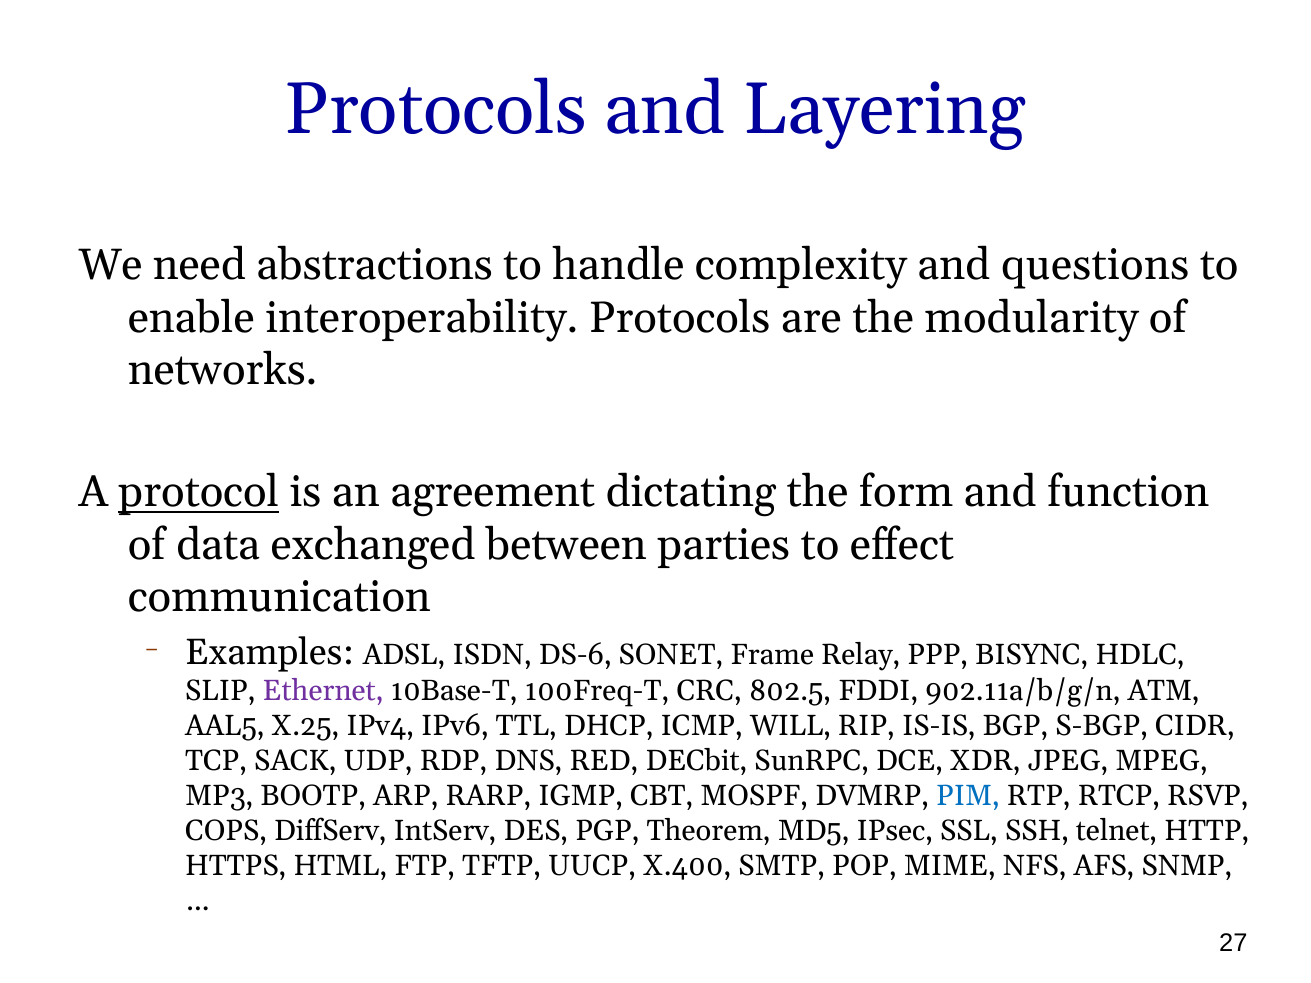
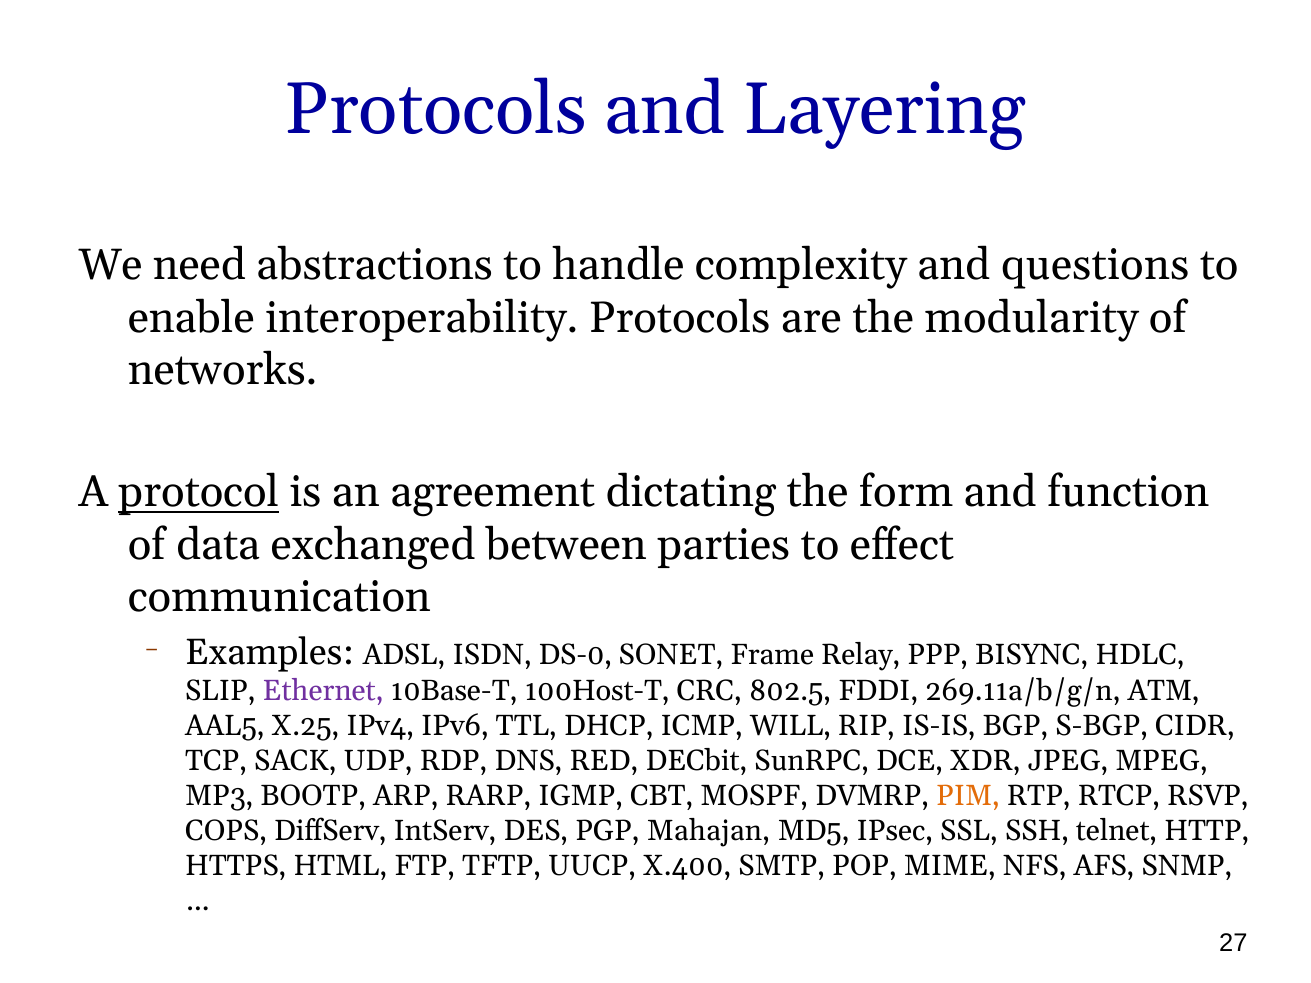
DS-6: DS-6 -> DS-0 (575, 655)
100Freq-T: 100Freq-T -> 100Host-T (597, 691)
902.11a/b/g/n: 902.11a/b/g/n -> 269.11a/b/g/n (1023, 691)
PIM colour: blue -> orange (968, 796)
Theorem: Theorem -> Mahajan (709, 831)
